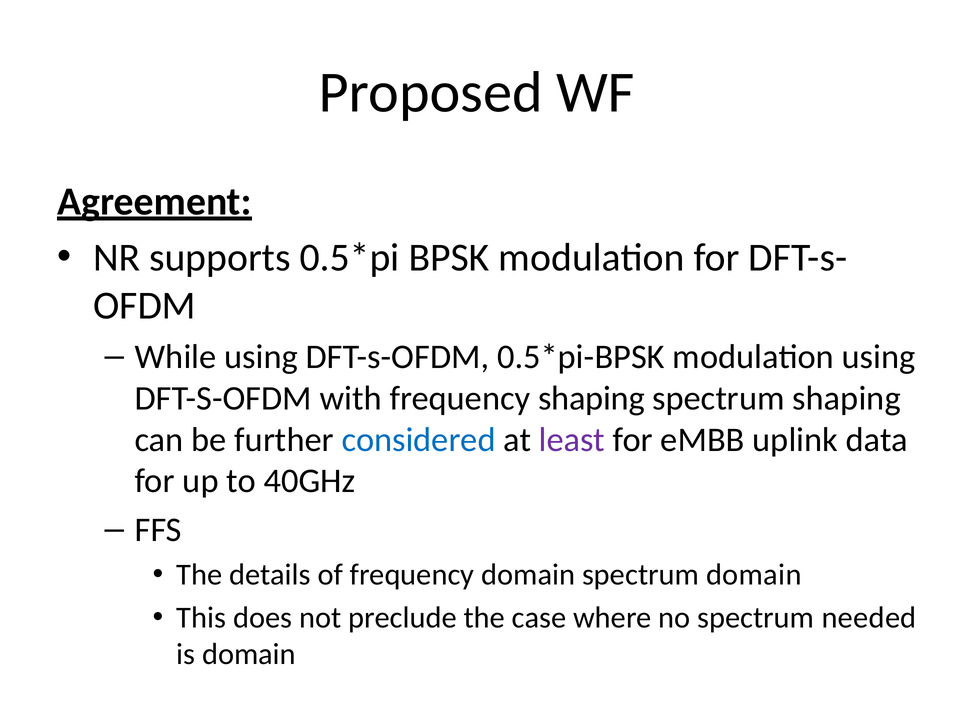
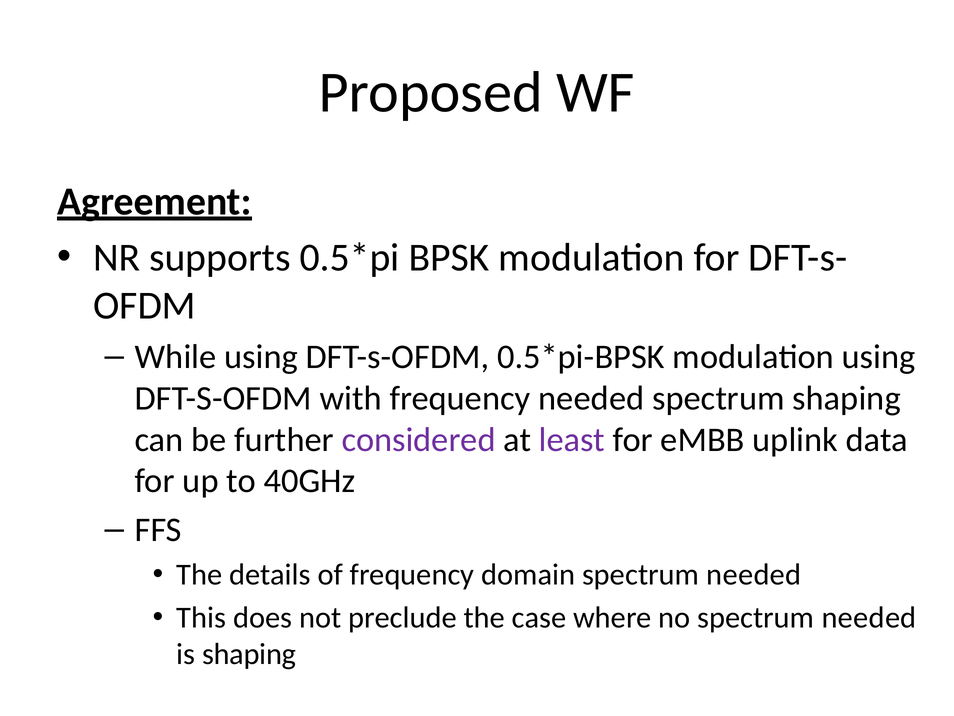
frequency shaping: shaping -> needed (591, 398)
considered colour: blue -> purple (419, 439)
domain spectrum domain: domain -> needed (754, 574)
is domain: domain -> shaping (249, 654)
